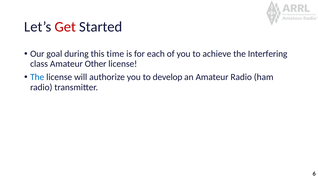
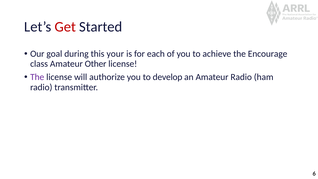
time: time -> your (115, 54)
Interfering: Interfering -> Encourage (268, 54)
The colour: blue -> purple (37, 77)
